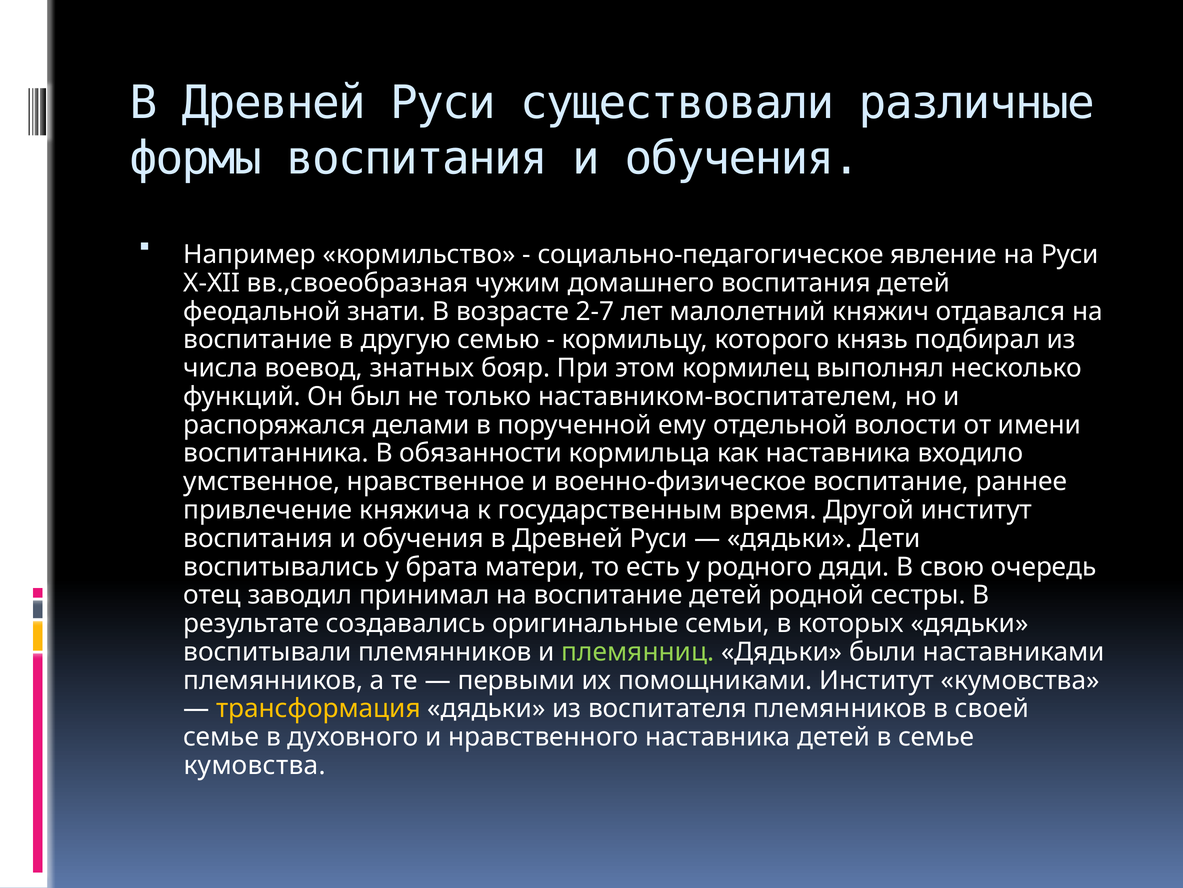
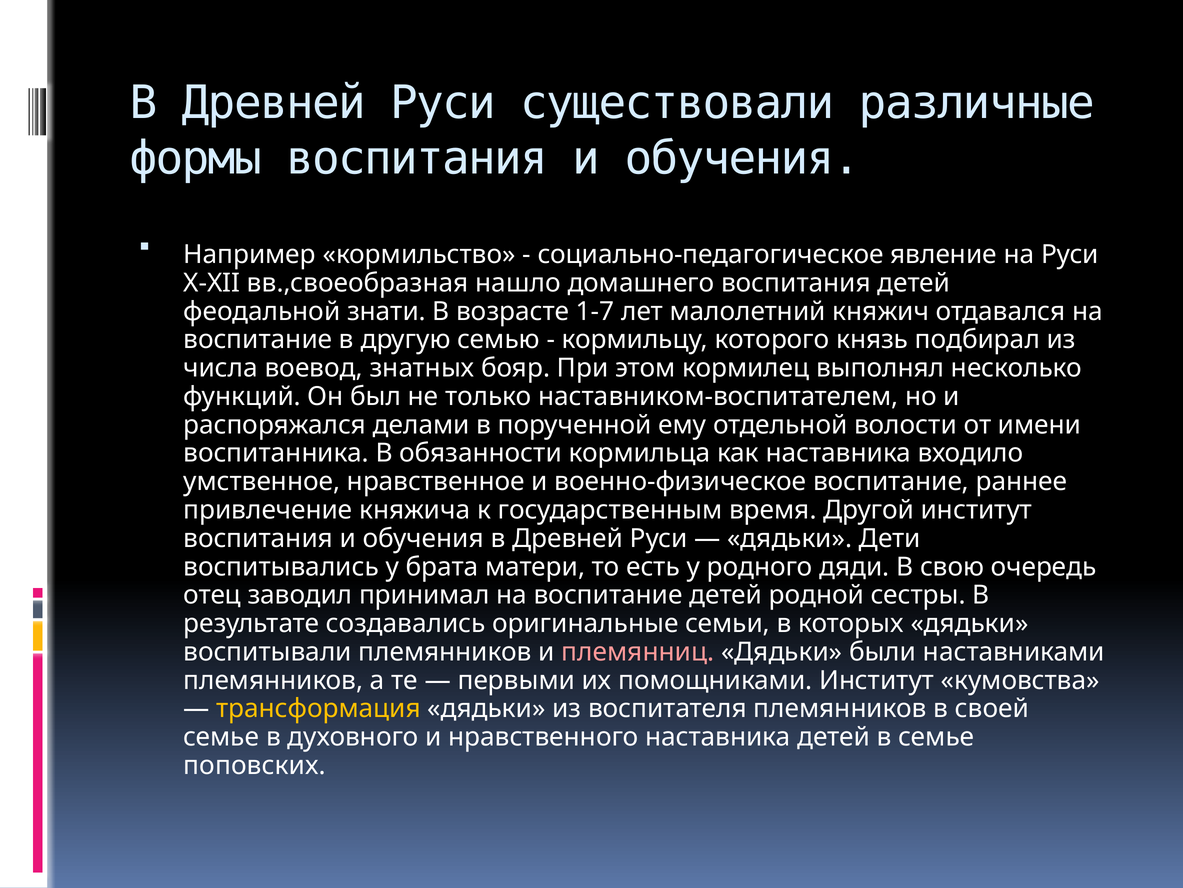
чужим: чужим -> нашло (518, 283)
2-7: 2-7 -> 1-7 (595, 311)
племянниц colour: light green -> pink (638, 651)
кумовства: кумовства -> поповских (255, 765)
